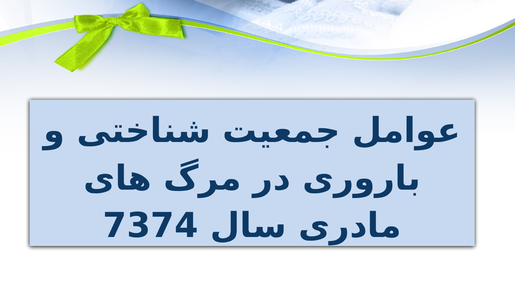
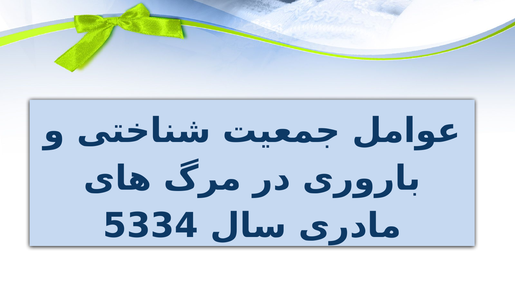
7374: 7374 -> 5334 (151, 226)
